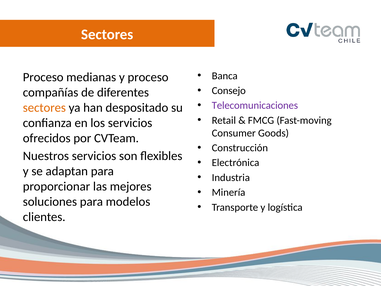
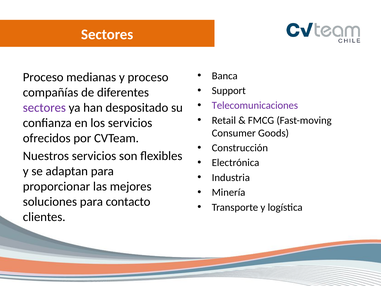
Consejo: Consejo -> Support (229, 91)
sectores colour: orange -> purple (44, 108)
modelos: modelos -> contacto (128, 202)
